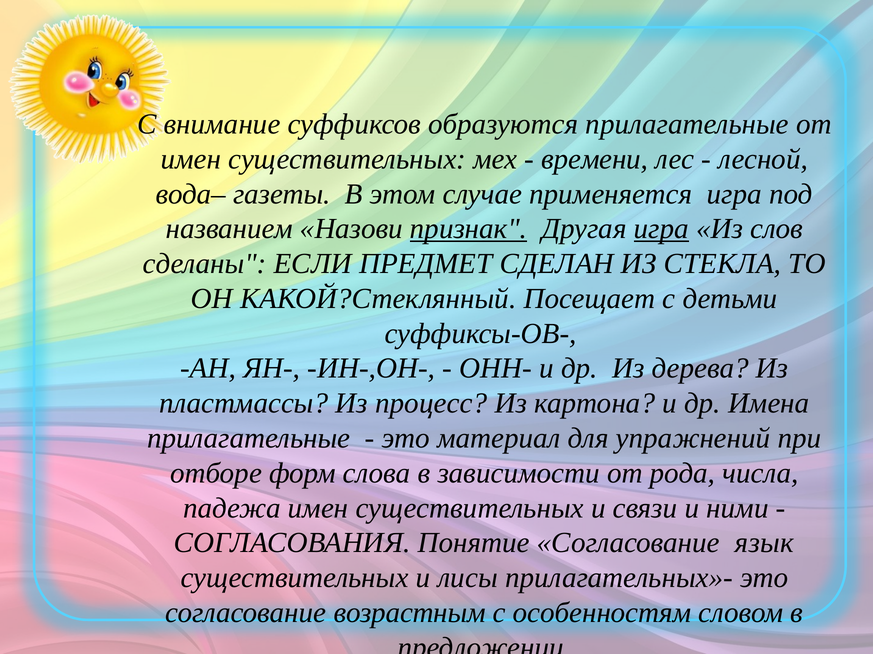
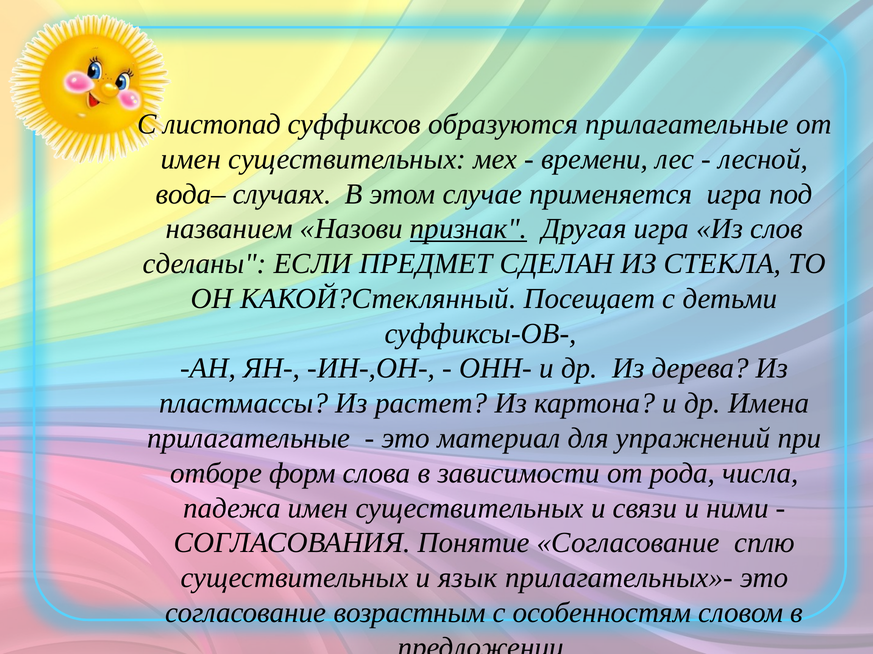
внимание: внимание -> листопад (222, 124)
газеты: газеты -> случаях (282, 194)
игра underline: present -> none (661, 229)
процесс: процесс -> растет (431, 404)
язык: язык -> сплю (765, 543)
лисы: лисы -> язык (468, 578)
